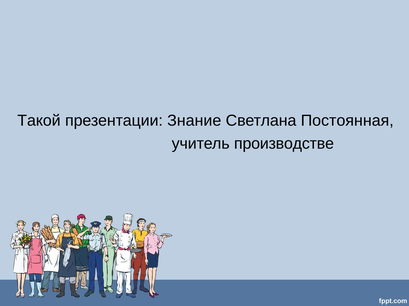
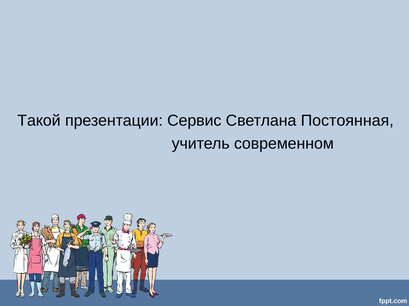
Знание: Знание -> Сервис (194, 121)
производстве: производстве -> современном (284, 144)
